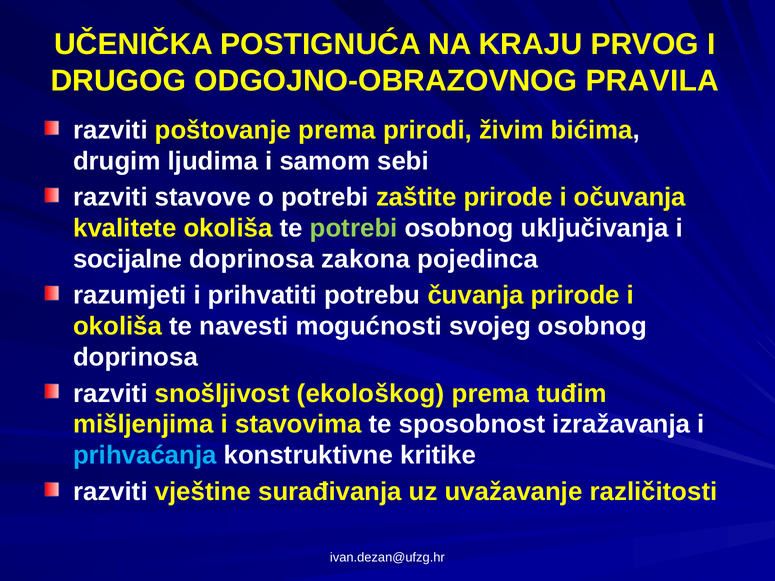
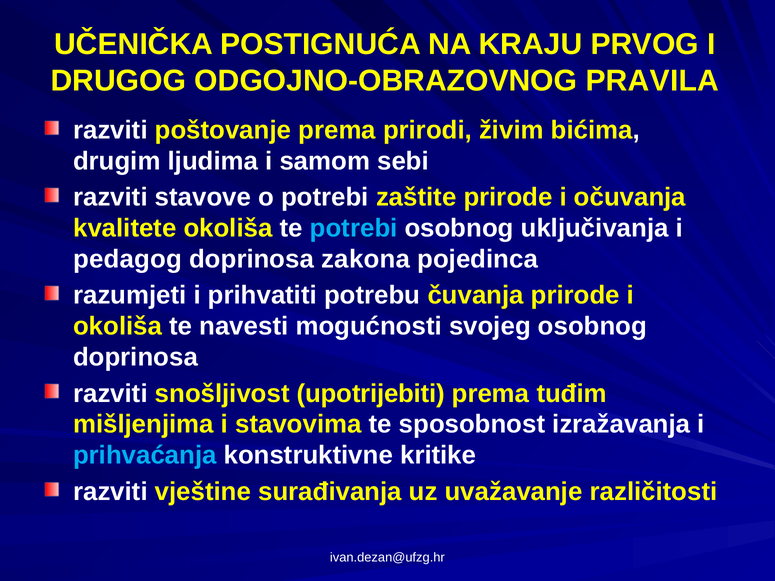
potrebi colour: light green -> light blue (354, 228)
socijalne: socijalne -> pedagog (128, 259)
ekološkog: ekološkog -> upotrijebiti (371, 394)
